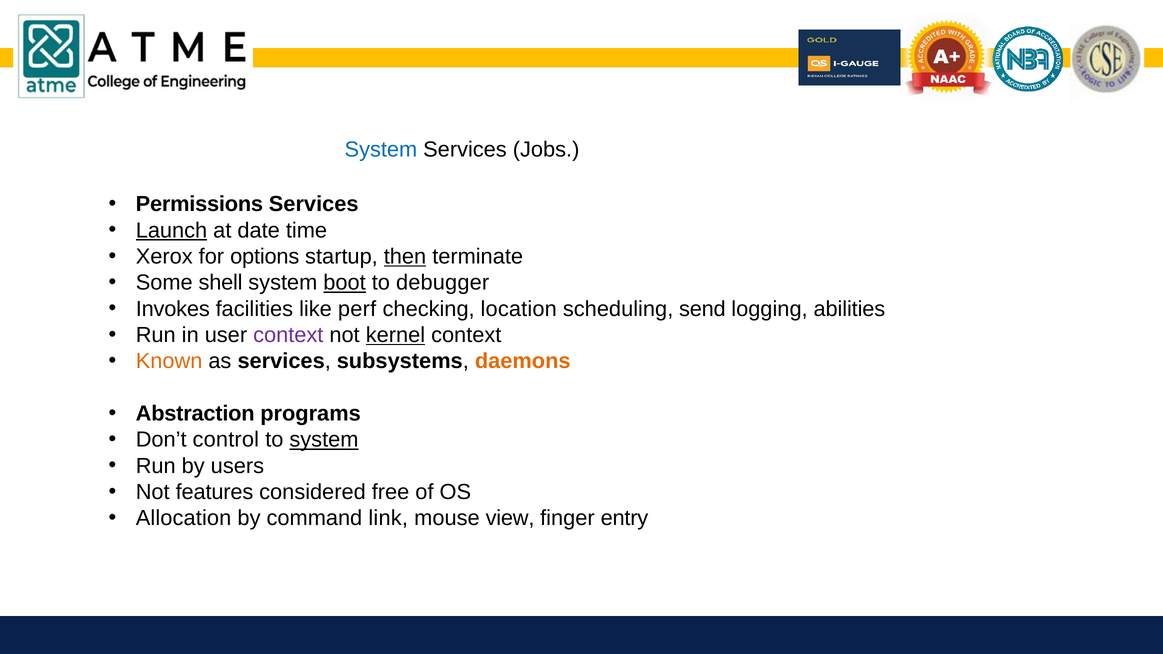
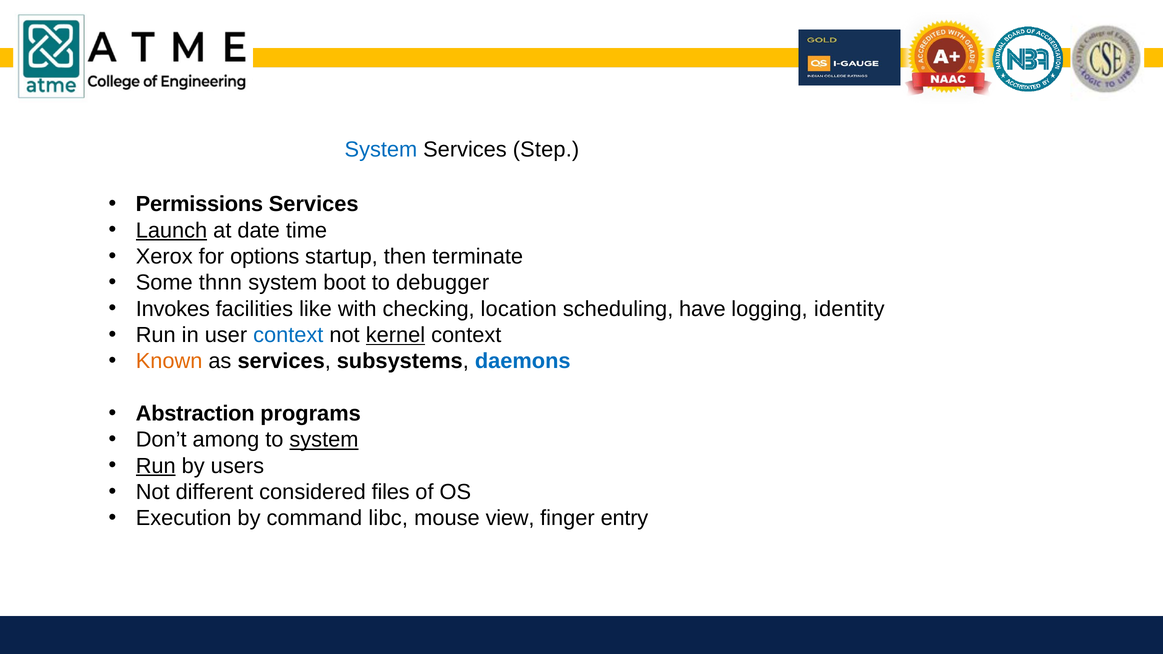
Jobs: Jobs -> Step (546, 149)
then underline: present -> none (405, 257)
shell: shell -> thnn (220, 283)
boot underline: present -> none (345, 283)
perf: perf -> with (357, 309)
send: send -> have (702, 309)
abilities: abilities -> identity (849, 309)
context colour: purple -> blue (288, 335)
daemons colour: orange -> blue (523, 361)
control: control -> among (226, 440)
Run underline: none -> present (156, 466)
features: features -> different (214, 492)
free: free -> files (391, 492)
Allocation: Allocation -> Execution (184, 518)
link: link -> libc (388, 518)
